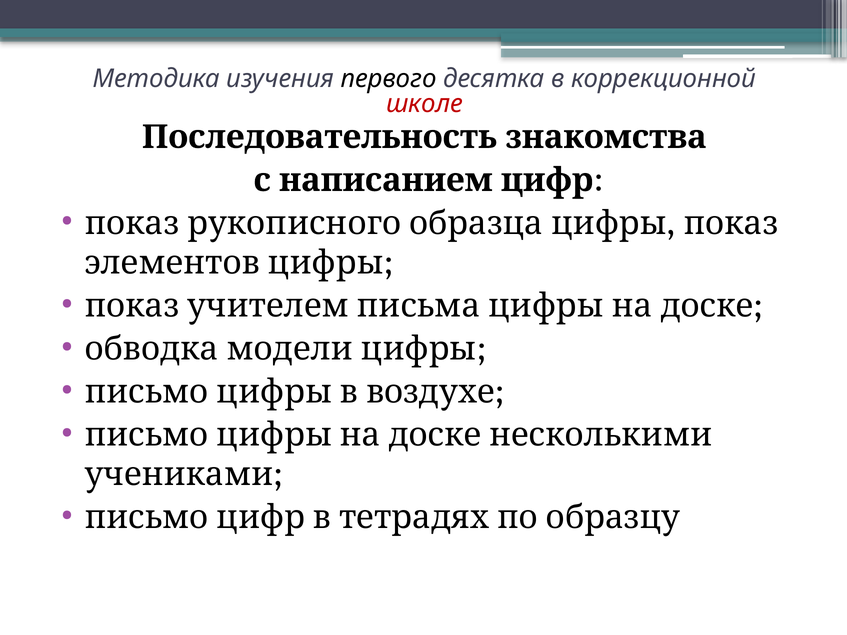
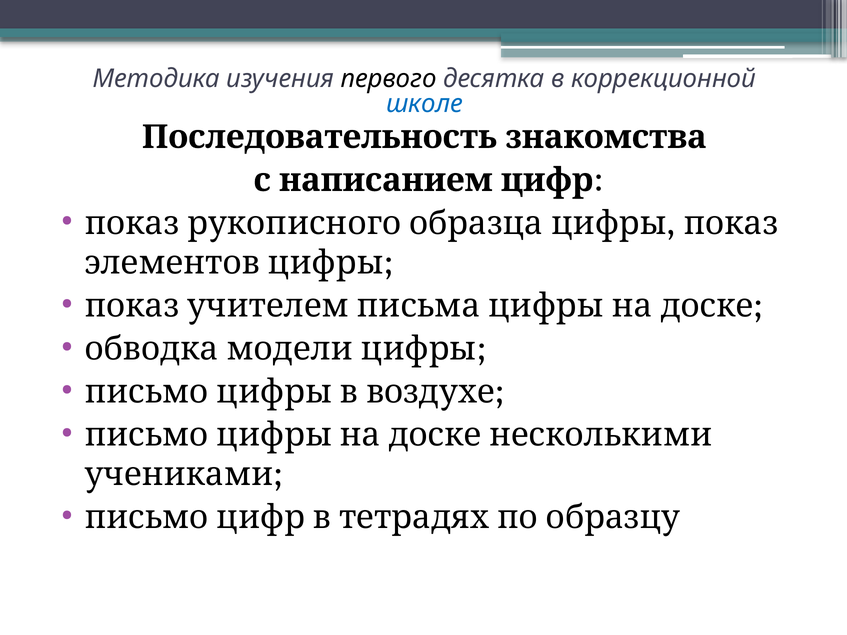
школе colour: red -> blue (425, 104)
